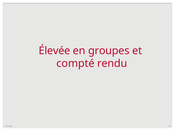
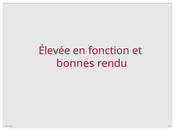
groupes: groupes -> fonction (109, 51)
compté: compté -> bonnes (75, 64)
